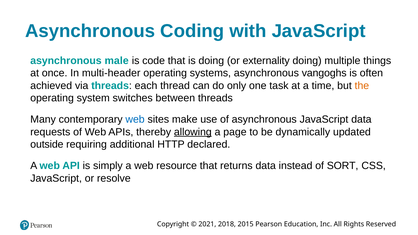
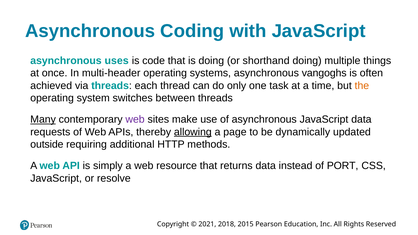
male: male -> uses (117, 61)
externality: externality -> shorthand (266, 61)
Many underline: none -> present (43, 119)
web colour: blue -> purple (135, 119)
declared: declared -> methods (209, 145)
SORT: SORT -> PORT (343, 166)
